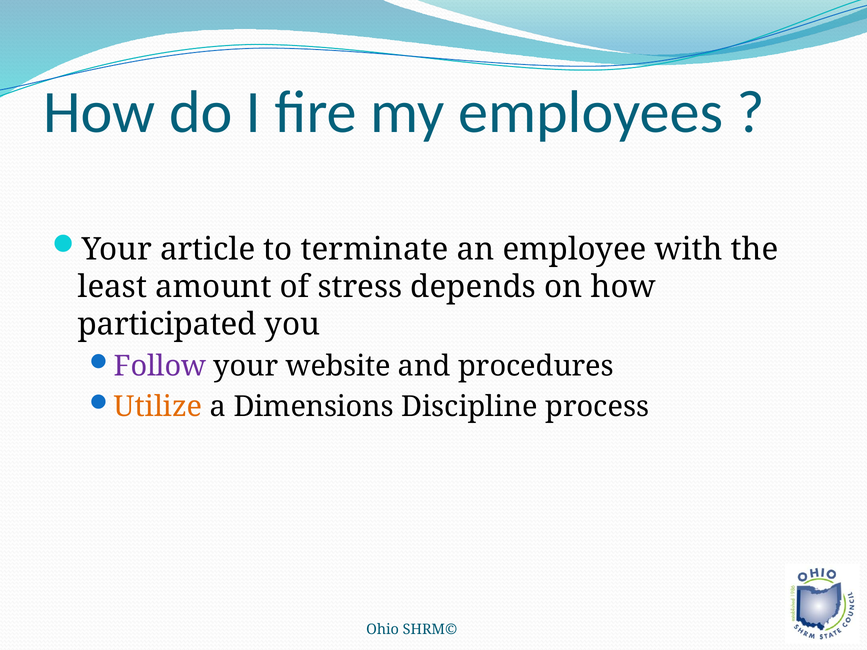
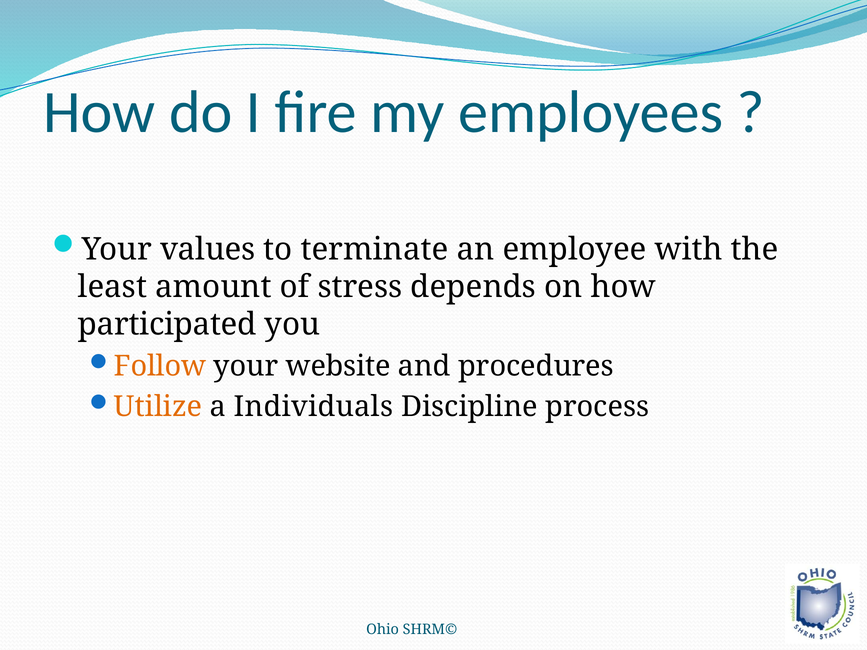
article: article -> values (208, 250)
Follow colour: purple -> orange (160, 367)
Dimensions: Dimensions -> Individuals (314, 407)
